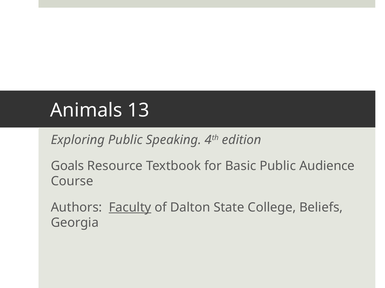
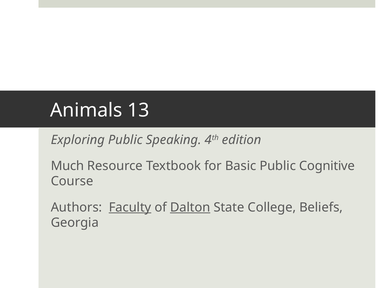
Goals: Goals -> Much (67, 166)
Audience: Audience -> Cognitive (327, 166)
Dalton underline: none -> present (190, 208)
